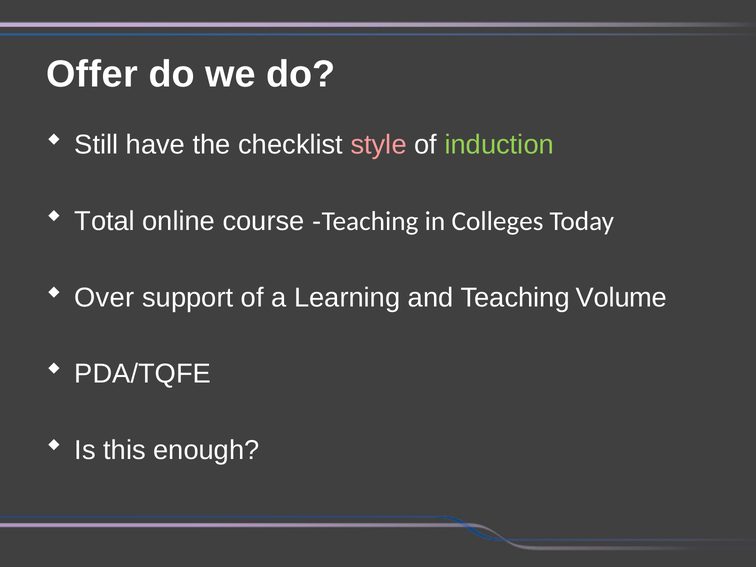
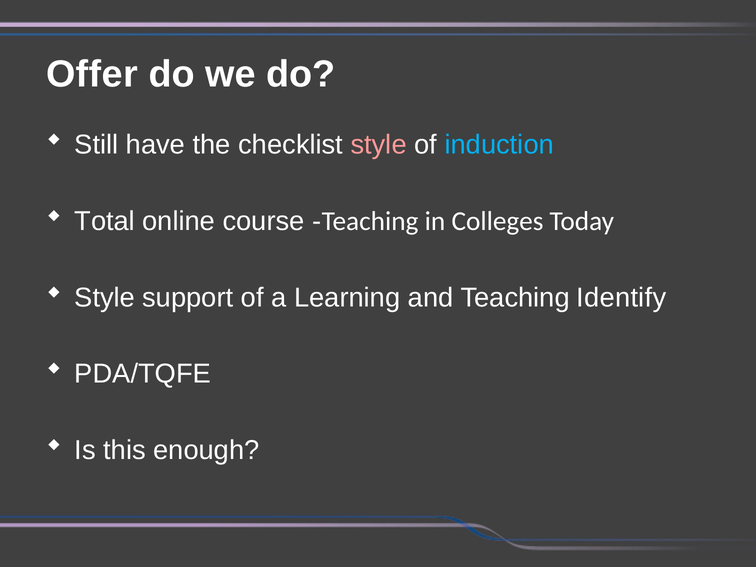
induction colour: light green -> light blue (499, 145)
Over: Over -> Style (105, 298)
Volume: Volume -> Identify (621, 298)
